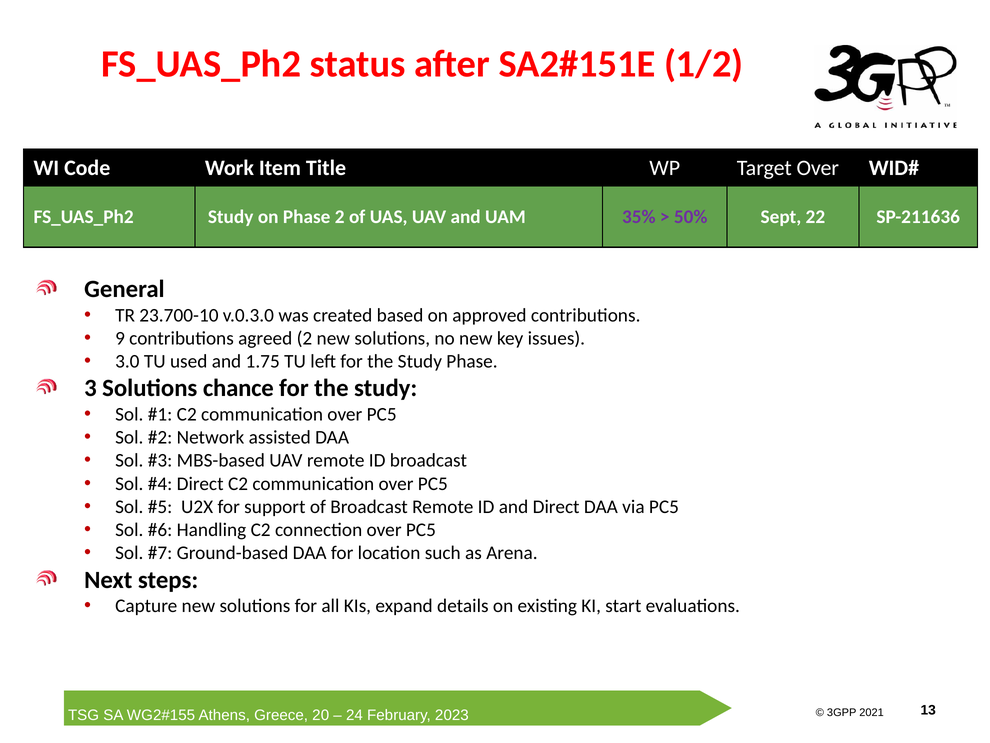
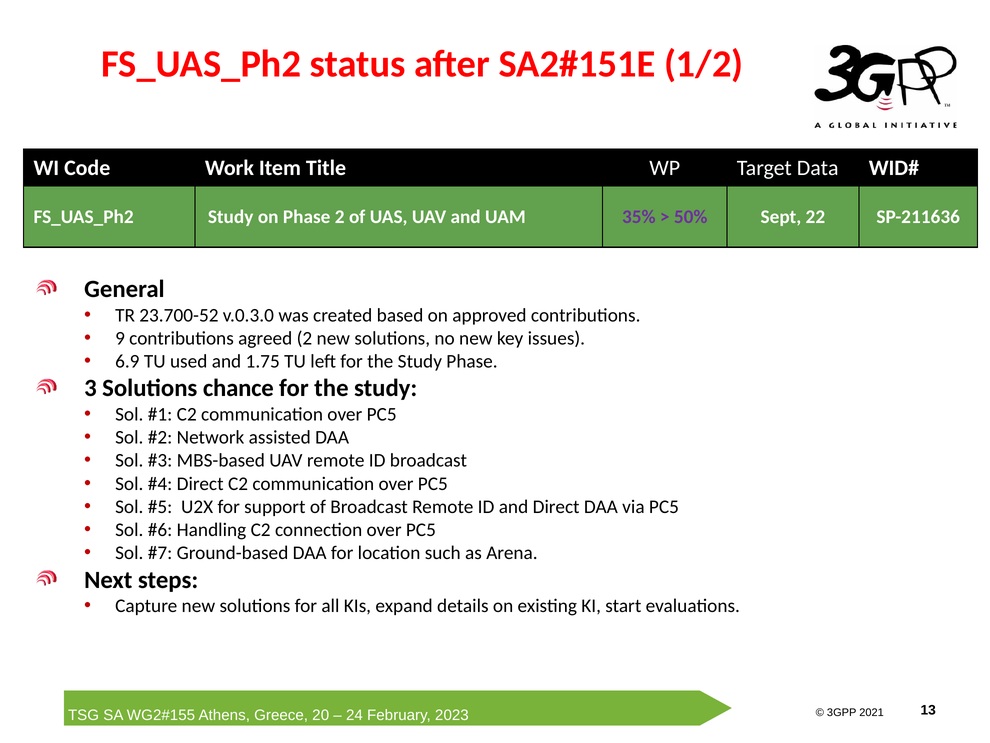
Target Over: Over -> Data (818, 168)
23.700-10: 23.700-10 -> 23.700-52 (179, 315)
3.0: 3.0 -> 6.9 (127, 361)
